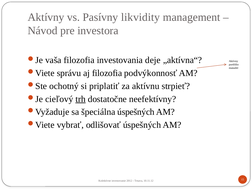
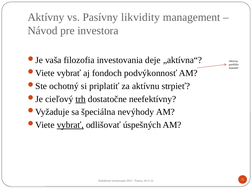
správu: správu -> vybrať (69, 73)
aj filozofia: filozofia -> fondoch (107, 73)
špeciálna úspešných: úspešných -> nevýhody (136, 112)
vybrať underline: none -> present (70, 125)
